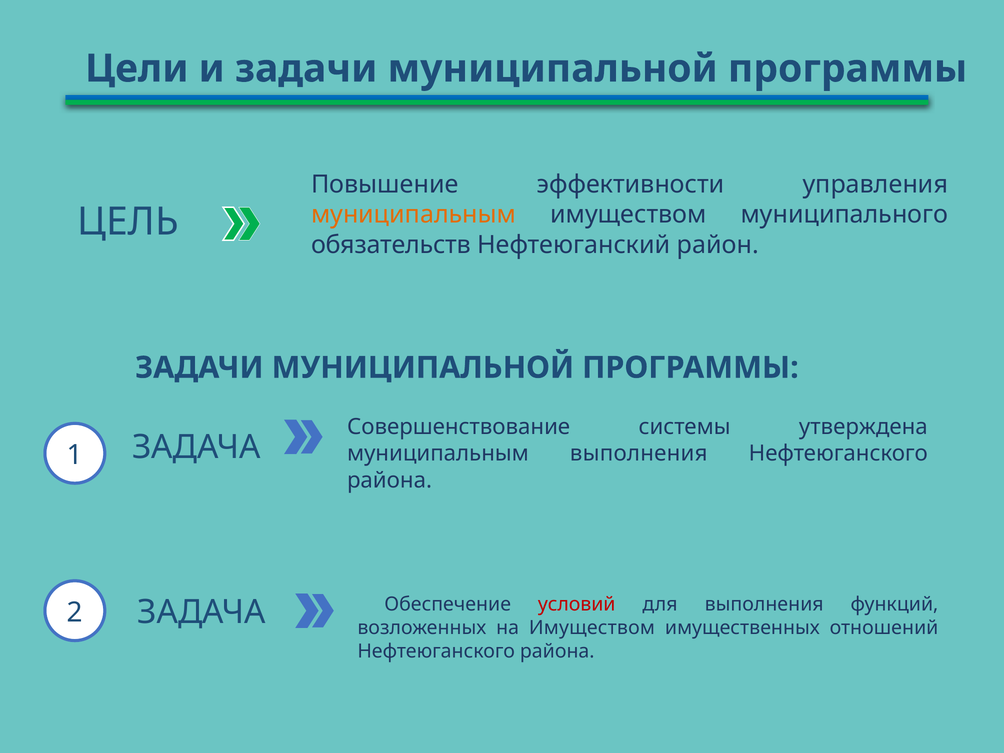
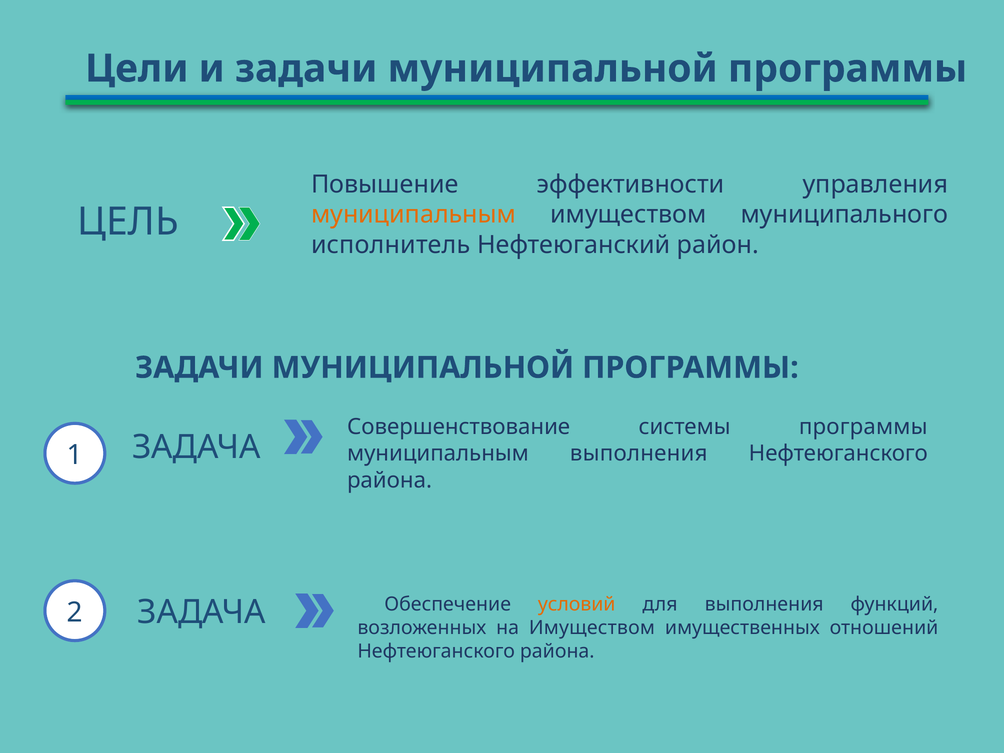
обязательств: обязательств -> исполнитель (391, 245)
системы утверждена: утверждена -> программы (863, 427)
условий colour: red -> orange (577, 604)
